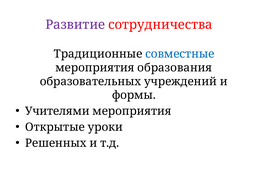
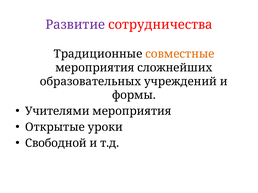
совместные colour: blue -> orange (180, 54)
образования: образования -> сложнейших (175, 68)
Решенных: Решенных -> Свободной (56, 144)
